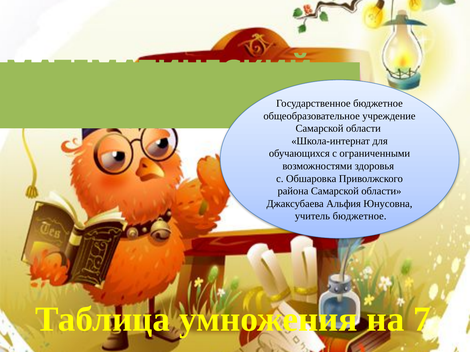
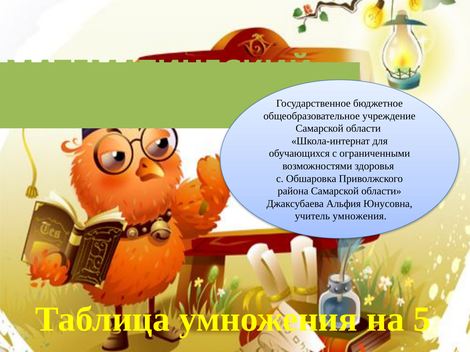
учитель бюджетное: бюджетное -> умножения (360, 216)
7: 7 -> 5 (422, 320)
